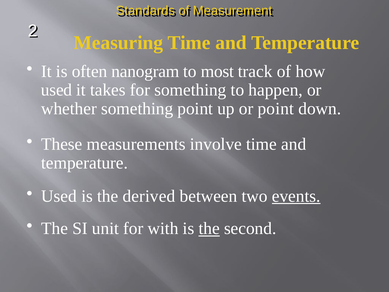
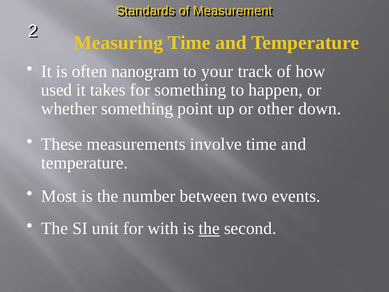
most: most -> your (217, 71)
or point: point -> other (276, 109)
Used: Used -> Most (59, 196)
derived: derived -> number (149, 196)
events underline: present -> none (296, 196)
